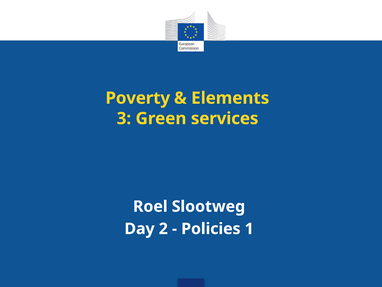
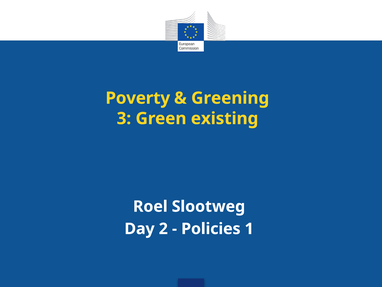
Elements: Elements -> Greening (230, 98)
services: services -> existing (225, 118)
